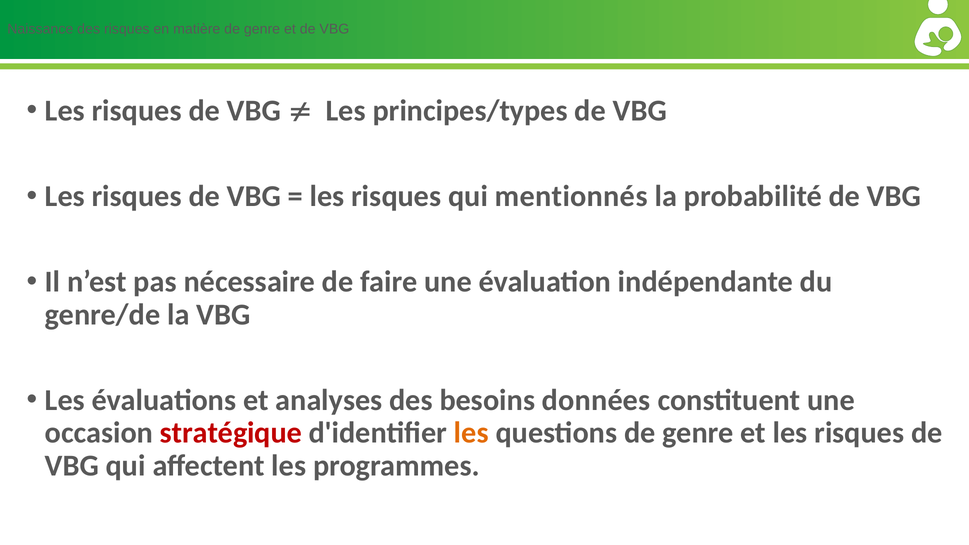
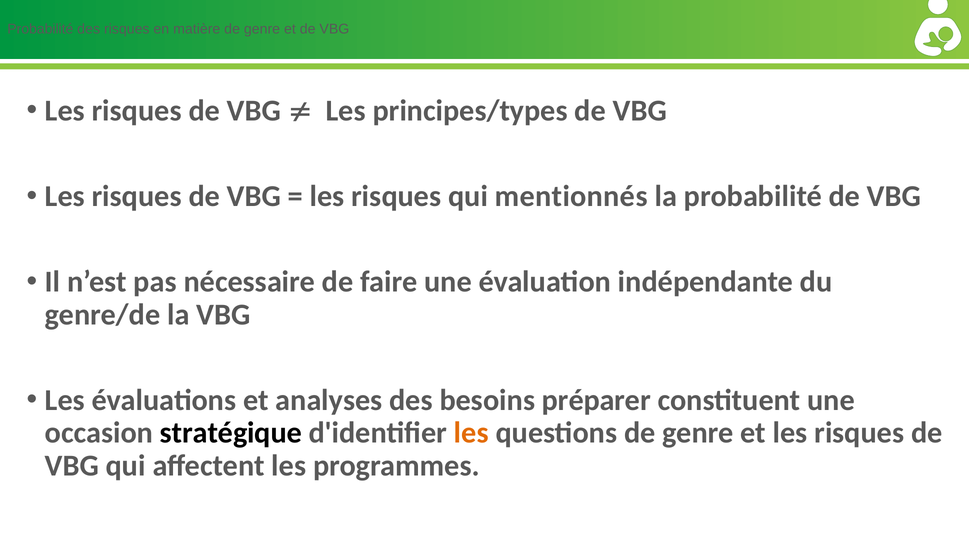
Naissance: Naissance -> Probabilité (40, 29)
données: données -> préparer (596, 400)
stratégique colour: red -> black (231, 433)
